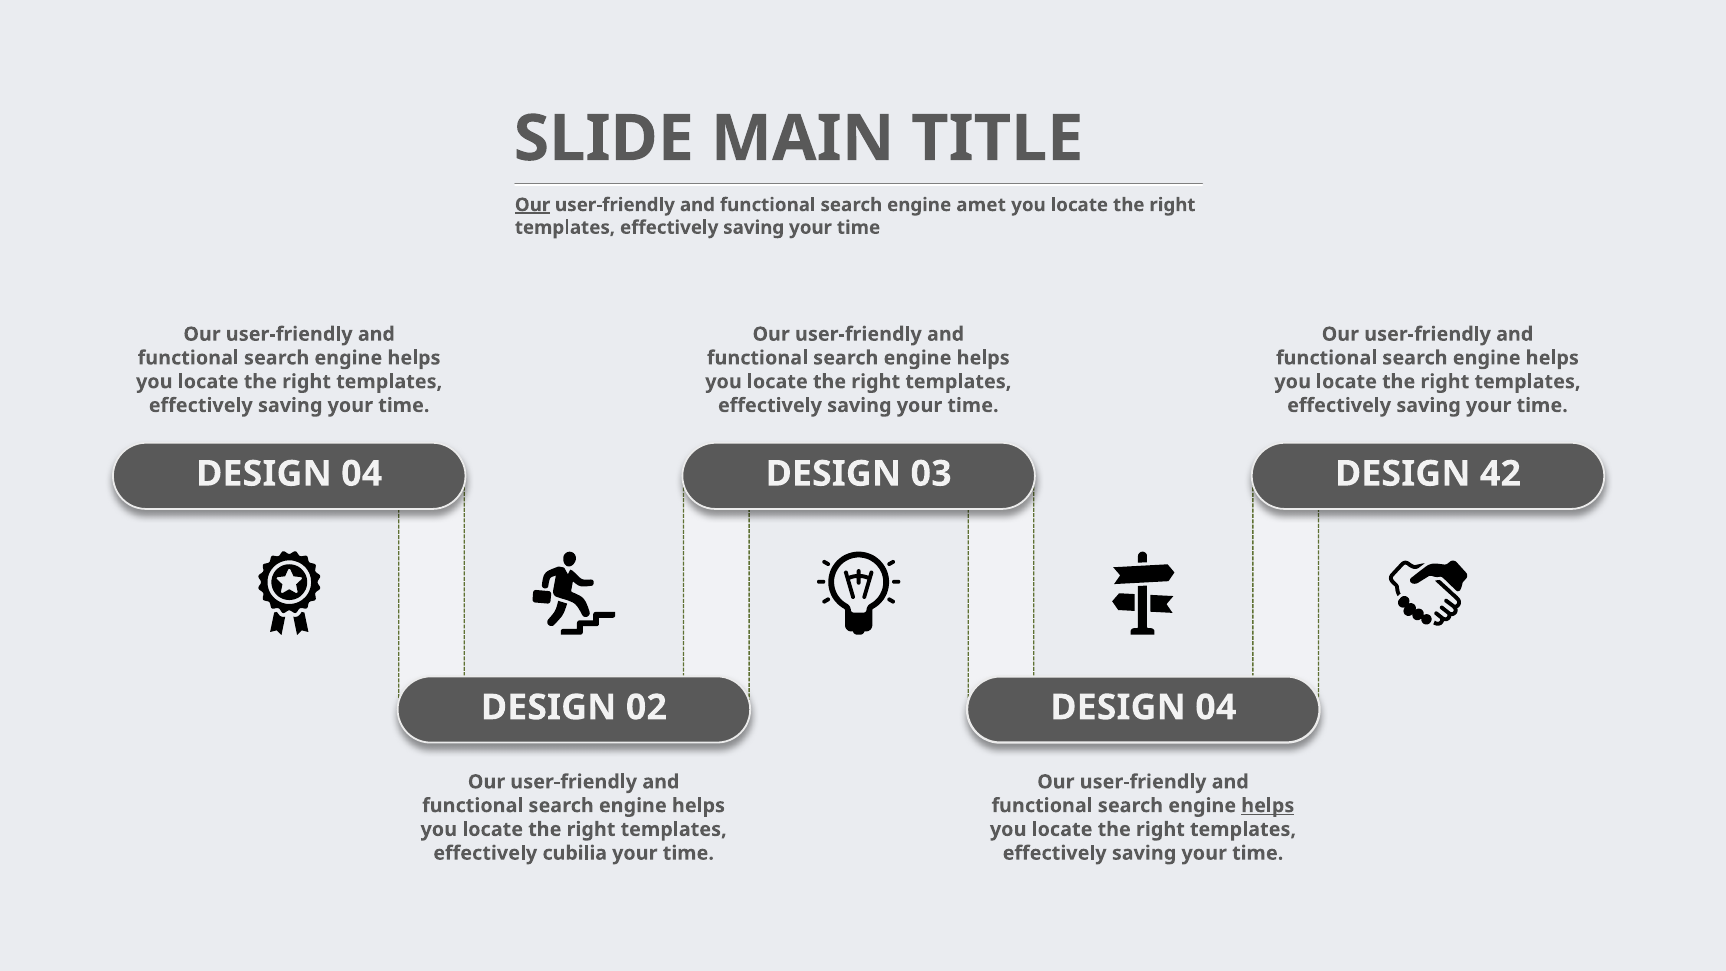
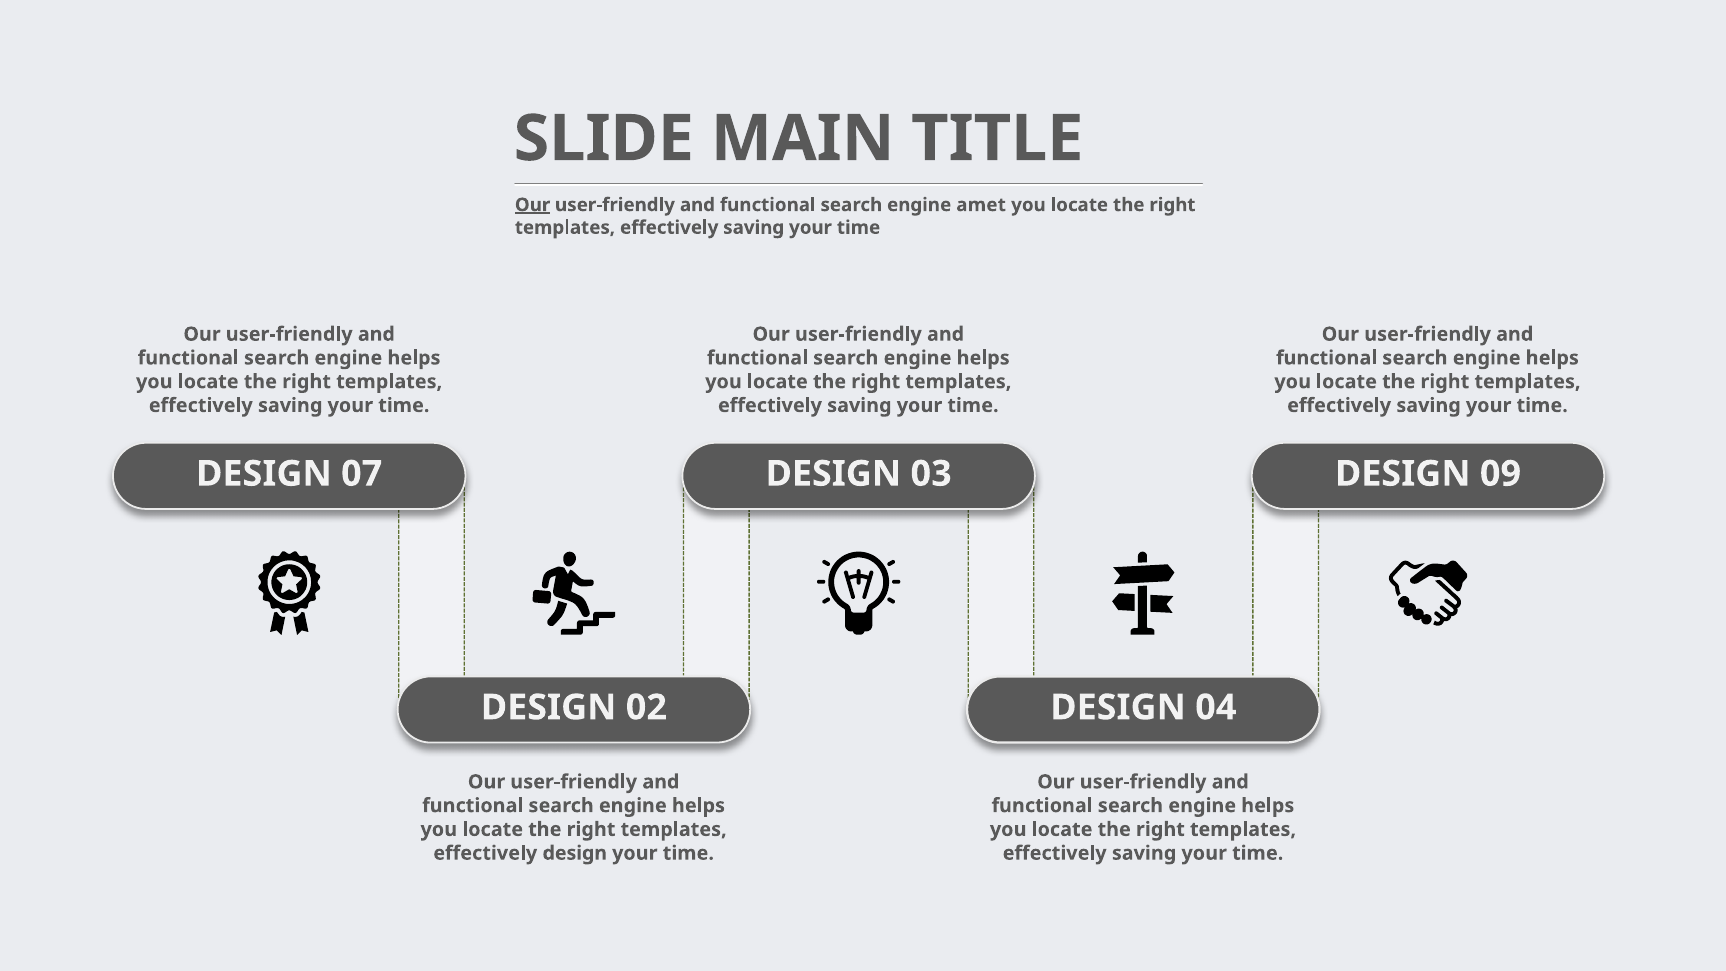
04: 04 -> 07 (362, 474)
42: 42 -> 09 (1500, 474)
helps underline: present -> none (1268, 806)
effectively cubilia: cubilia -> design (575, 853)
